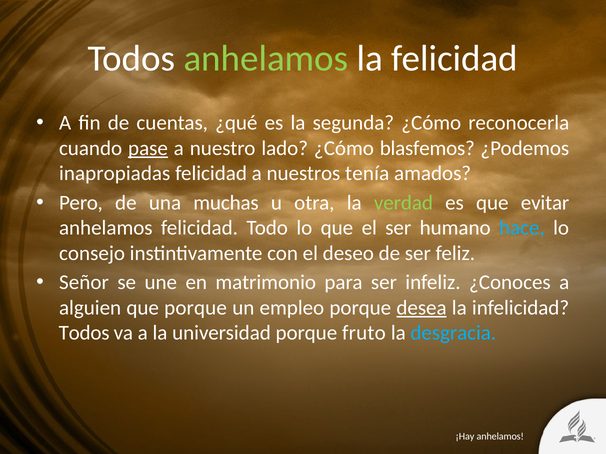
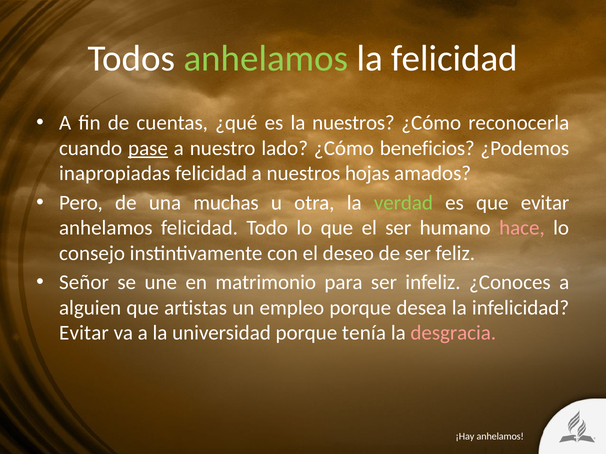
la segunda: segunda -> nuestros (353, 123)
blasfemos: blasfemos -> beneficios (427, 148)
tenía: tenía -> hojas (367, 174)
hace colour: light blue -> pink (522, 228)
que porque: porque -> artistas (196, 308)
desea underline: present -> none (422, 308)
Todos: Todos -> Evitar (84, 333)
fruto: fruto -> tenía (364, 333)
desgracia colour: light blue -> pink (453, 333)
